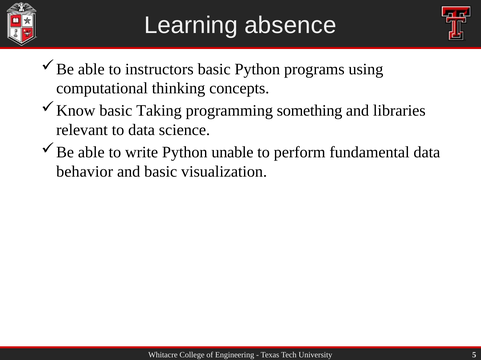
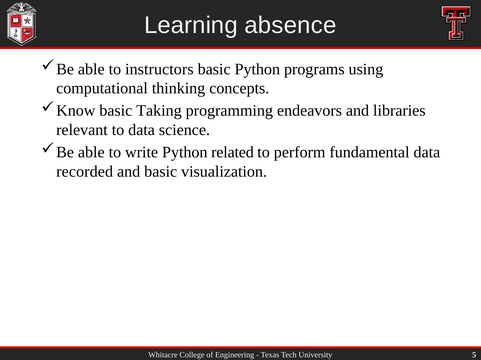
something: something -> endeavors (309, 111)
unable: unable -> related (232, 153)
behavior: behavior -> recorded (85, 172)
